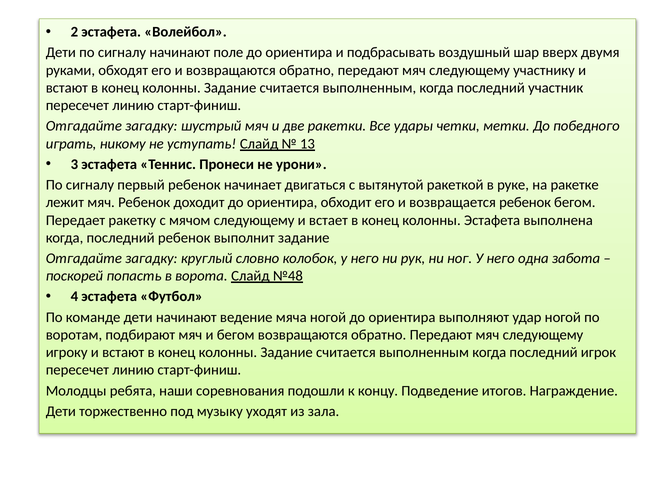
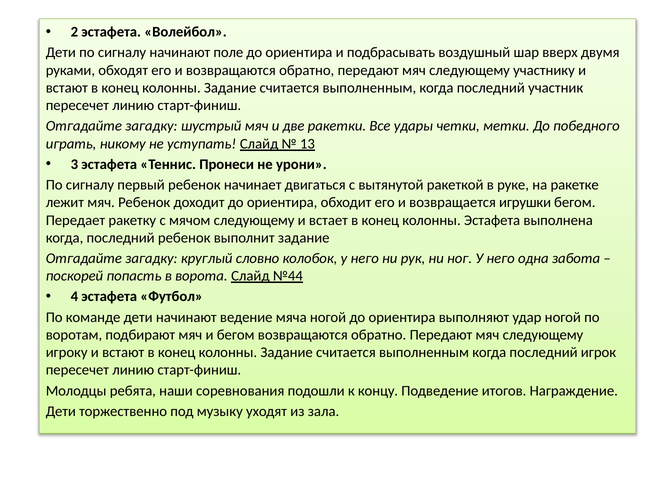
возвращается ребенок: ребенок -> игрушки (525, 203)
№48: №48 -> №44 (288, 276)
